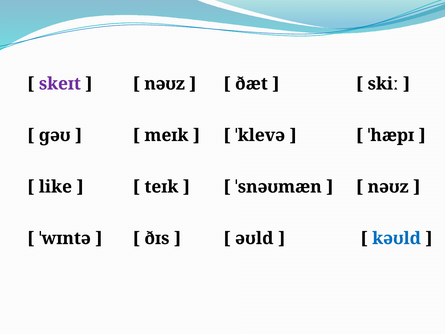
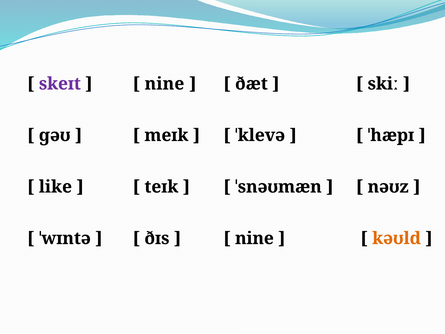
nəʊz: nəʊz -> nine (164, 84)
əʊld: əʊld -> nine (254, 238)
kəʊld colour: blue -> orange (397, 238)
